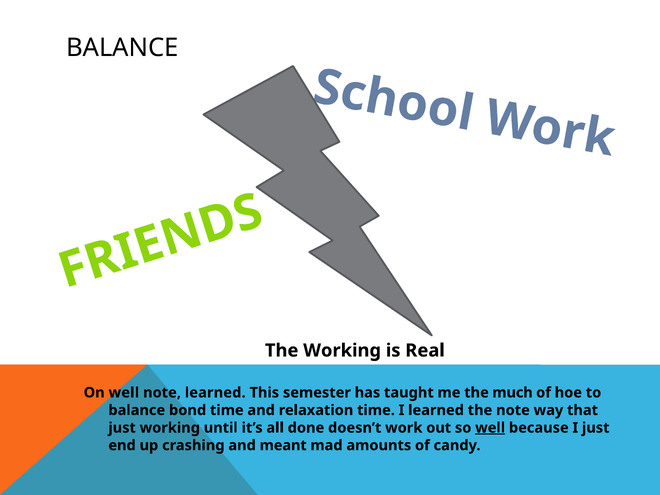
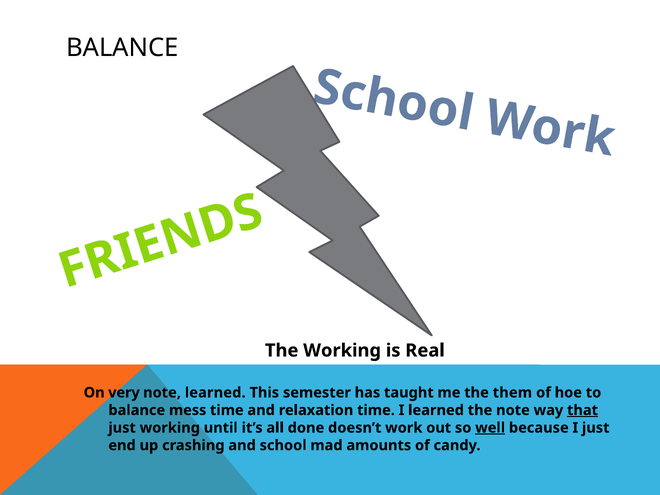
On well: well -> very (124, 393)
much: much -> them (512, 393)
bond: bond -> mess (188, 410)
that underline: none -> present (583, 410)
meant: meant -> school (283, 445)
